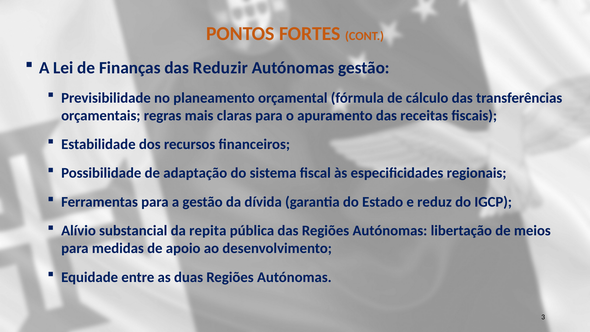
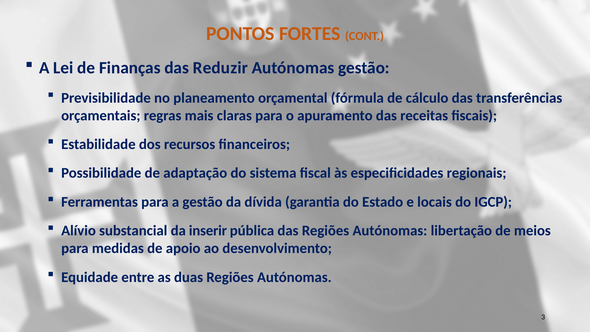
reduz: reduz -> locais (435, 202)
repita: repita -> inserir (208, 231)
